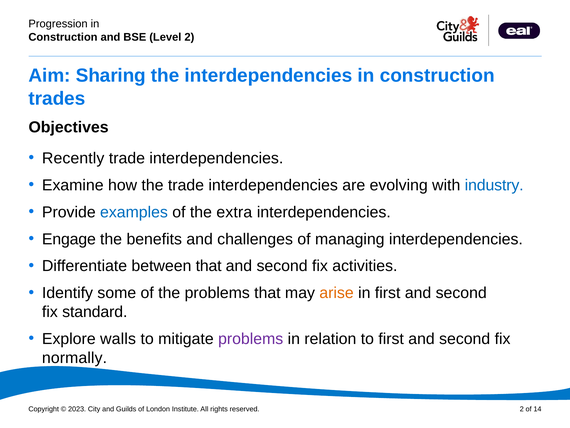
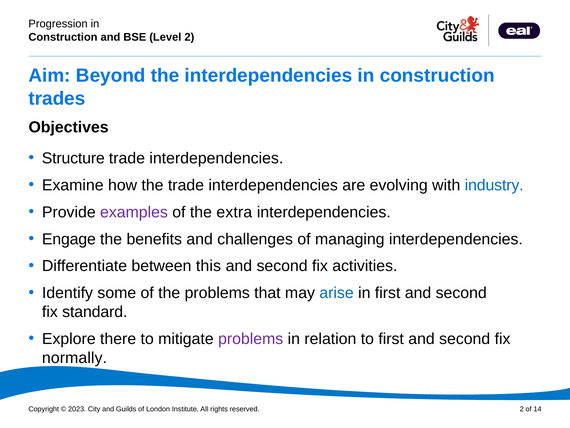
Sharing: Sharing -> Beyond (111, 76)
Recently: Recently -> Structure (73, 158)
examples colour: blue -> purple (134, 212)
between that: that -> this (208, 266)
arise colour: orange -> blue (337, 293)
walls: walls -> there (118, 339)
